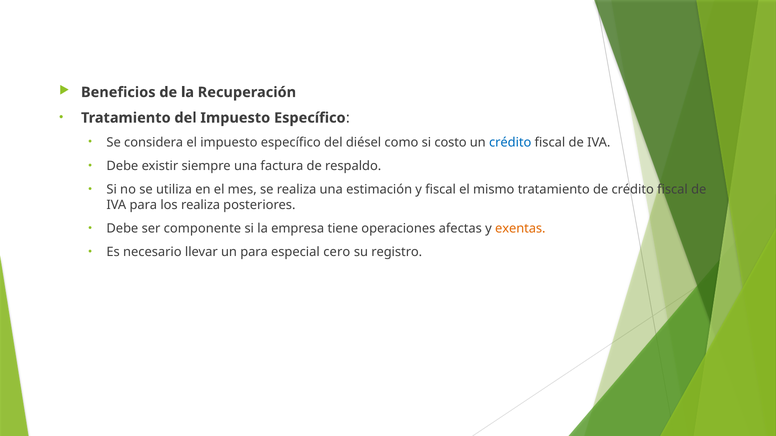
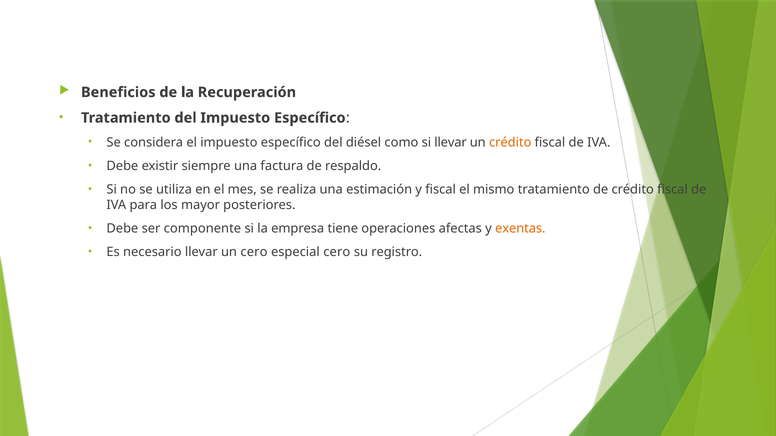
si costo: costo -> llevar (451, 142)
crédito colour: blue -> orange (510, 142)
los realiza: realiza -> mayor (201, 205)
un para: para -> cero (254, 252)
